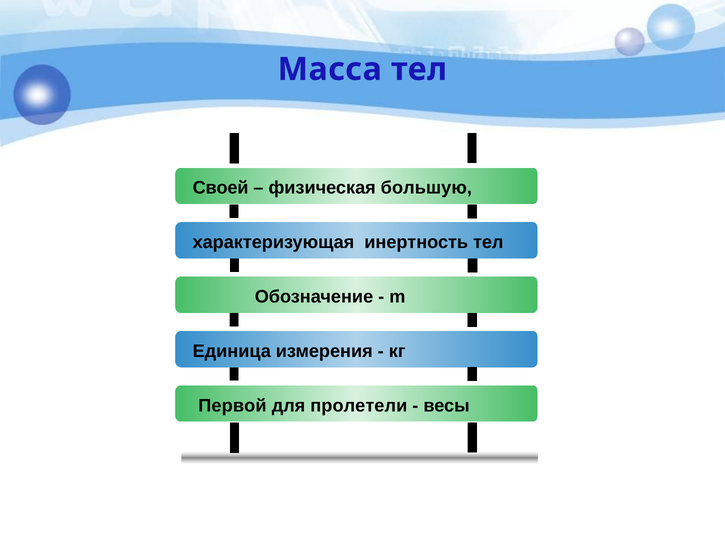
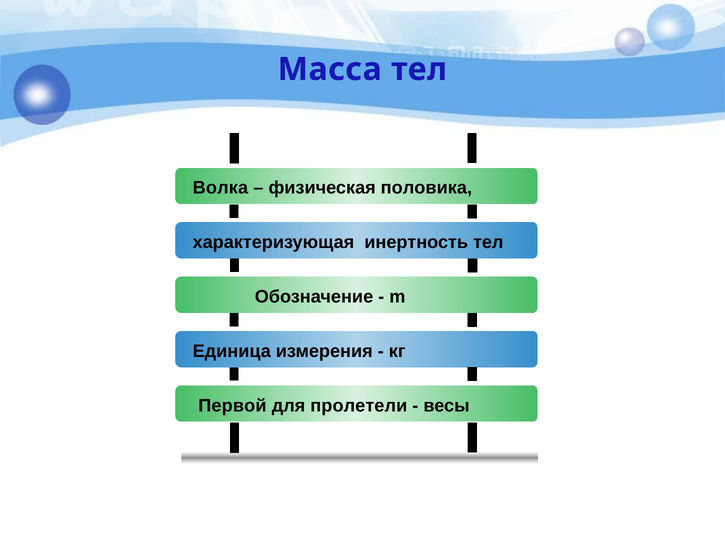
Своей: Своей -> Волка (220, 188)
большую: большую -> половика (426, 188)
